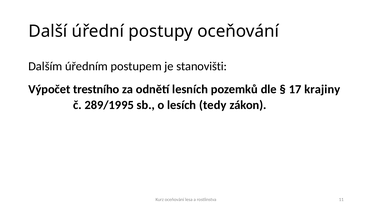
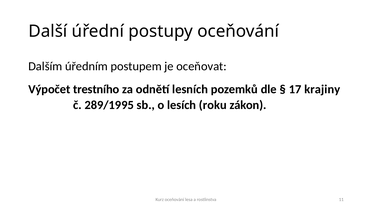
stanovišti: stanovišti -> oceňovat (202, 66)
tedy: tedy -> roku (213, 105)
